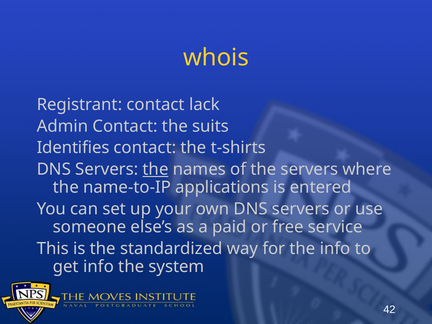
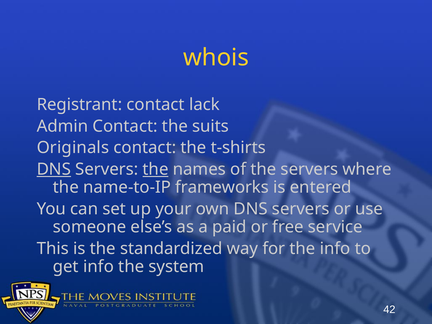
Identifies: Identifies -> Originals (73, 148)
DNS underline: none -> present (54, 169)
applications: applications -> frameworks (222, 187)
